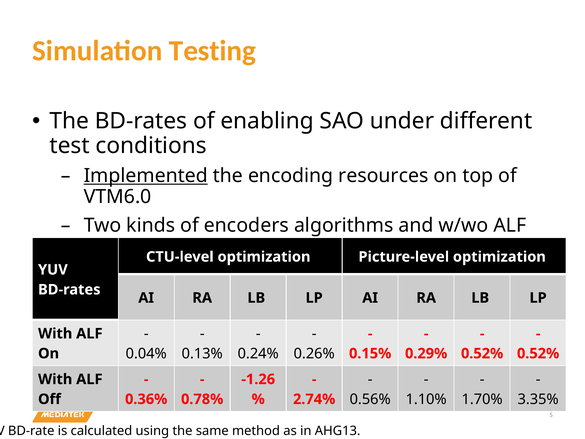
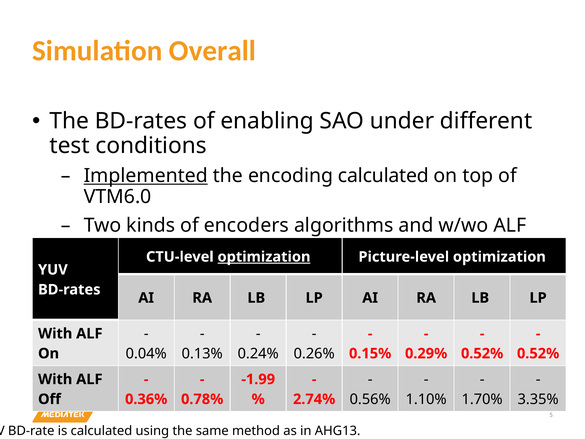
Testing: Testing -> Overall (212, 51)
encoding resources: resources -> calculated (383, 176)
optimization underline: none -> present (264, 257)
-1.26: -1.26 -> -1.99 (258, 379)
